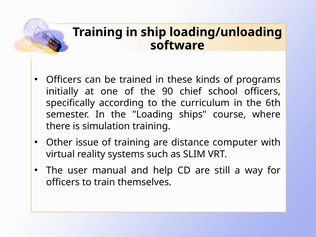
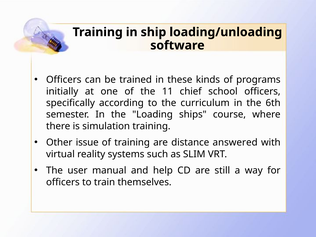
90: 90 -> 11 (168, 91)
computer: computer -> answered (235, 143)
